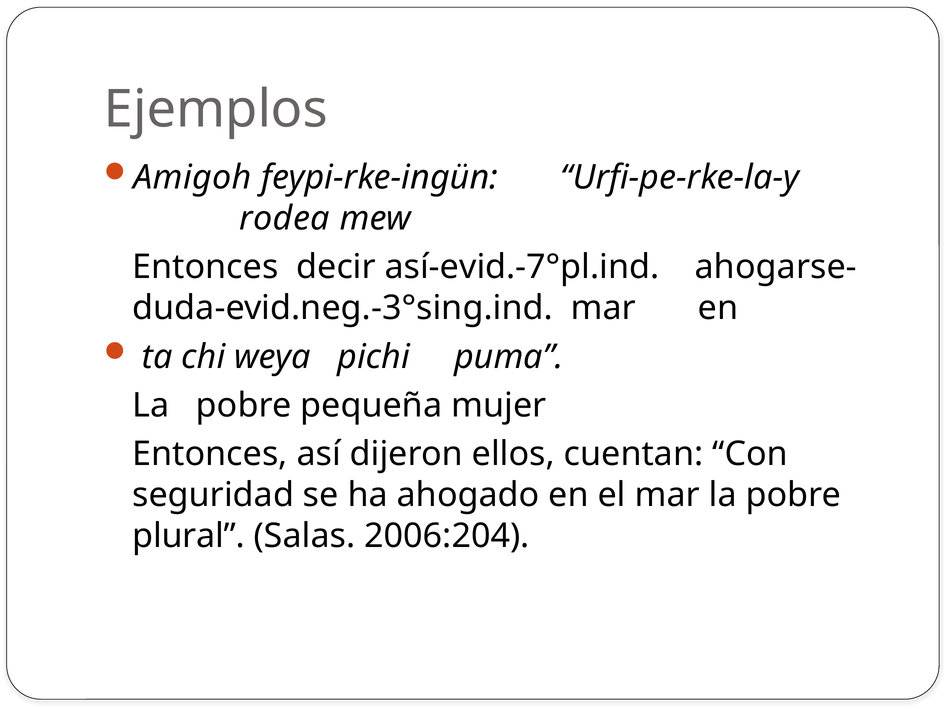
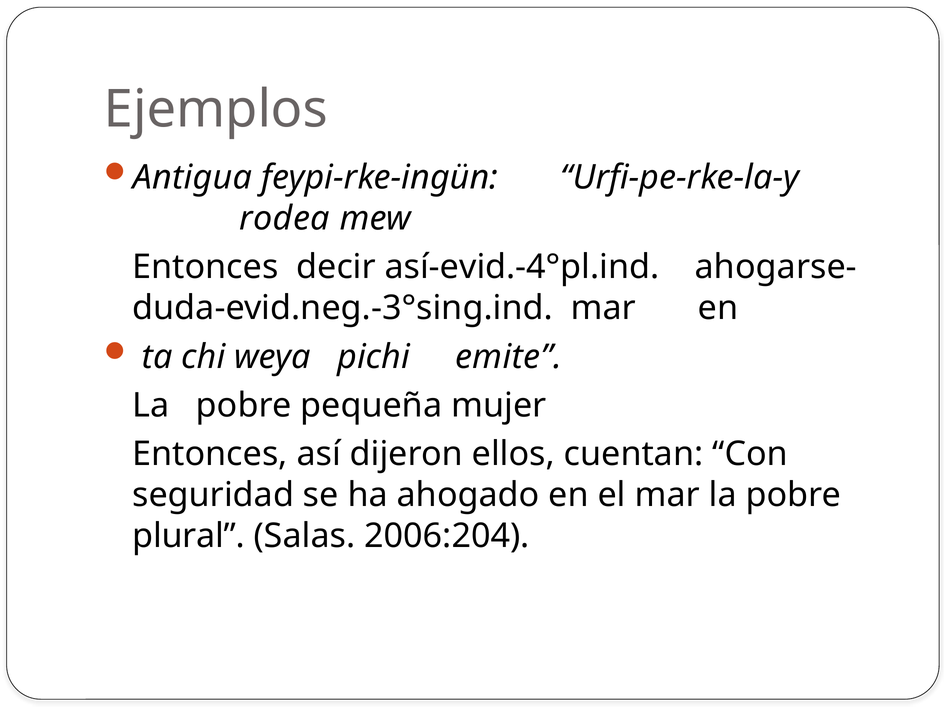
Amigoh: Amigoh -> Antigua (193, 177)
así-evid.-7°pl.ind: así-evid.-7°pl.ind -> así-evid.-4°pl.ind (522, 267)
puma: puma -> emite (509, 357)
